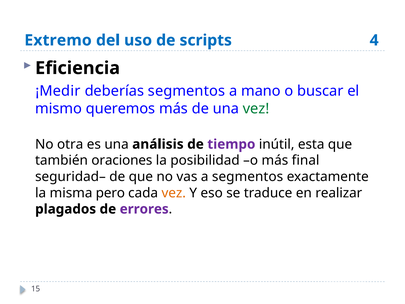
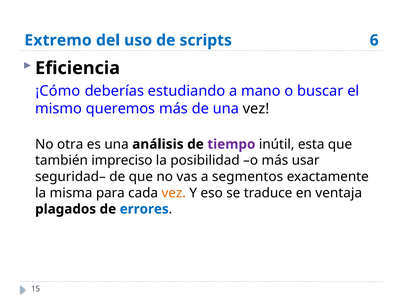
4: 4 -> 6 (374, 40)
¡Medir: ¡Medir -> ¡Cómo (58, 91)
deberías segmentos: segmentos -> estudiando (187, 91)
vez colour: green -> black (256, 108)
oraciones: oraciones -> impreciso (122, 160)
final: final -> usar (306, 160)
pero: pero -> para (110, 193)
realizar: realizar -> ventaja (339, 193)
errores colour: purple -> blue (144, 209)
